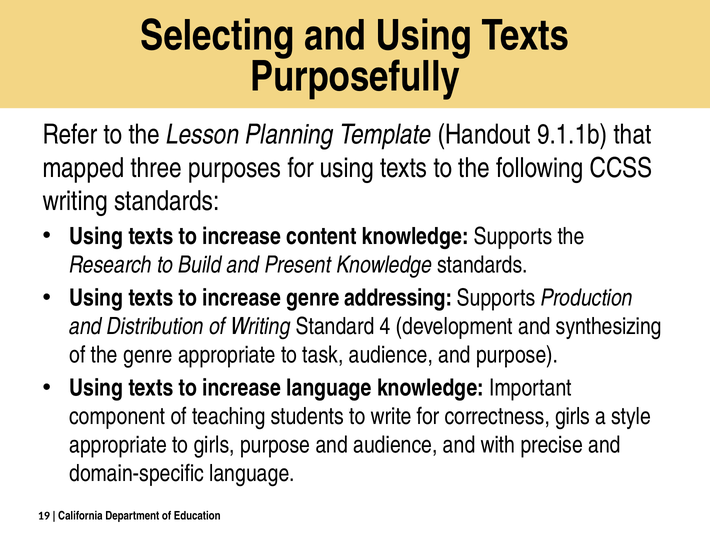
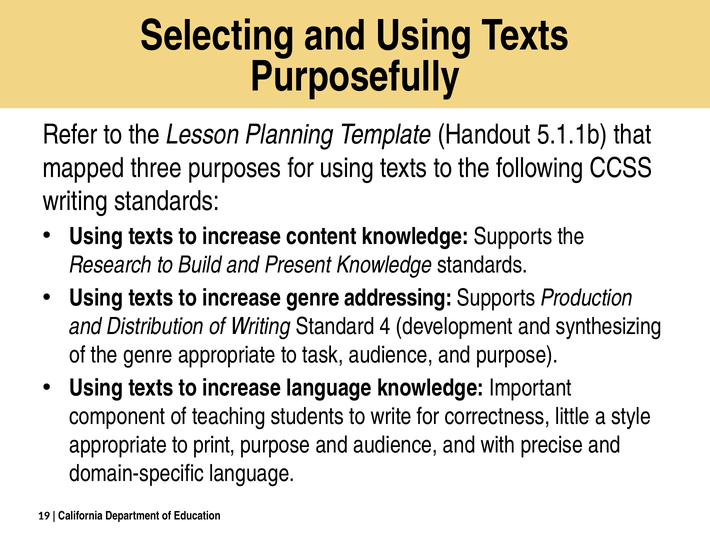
9.1.1b: 9.1.1b -> 5.1.1b (572, 135)
correctness girls: girls -> little (573, 416)
to girls: girls -> print (214, 444)
